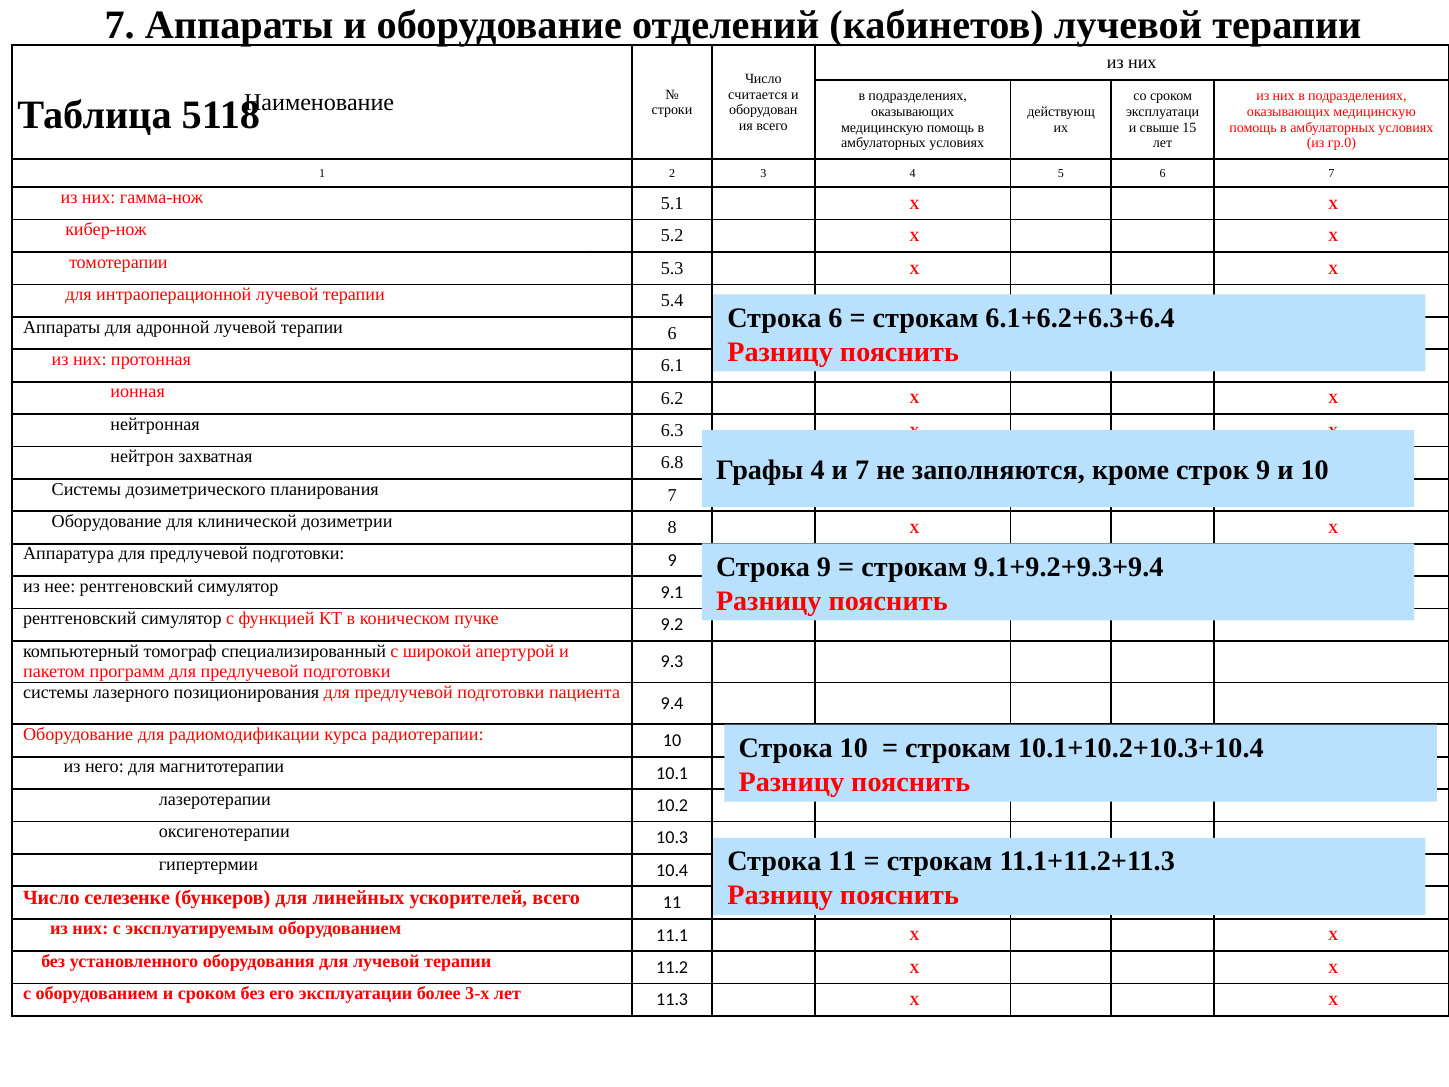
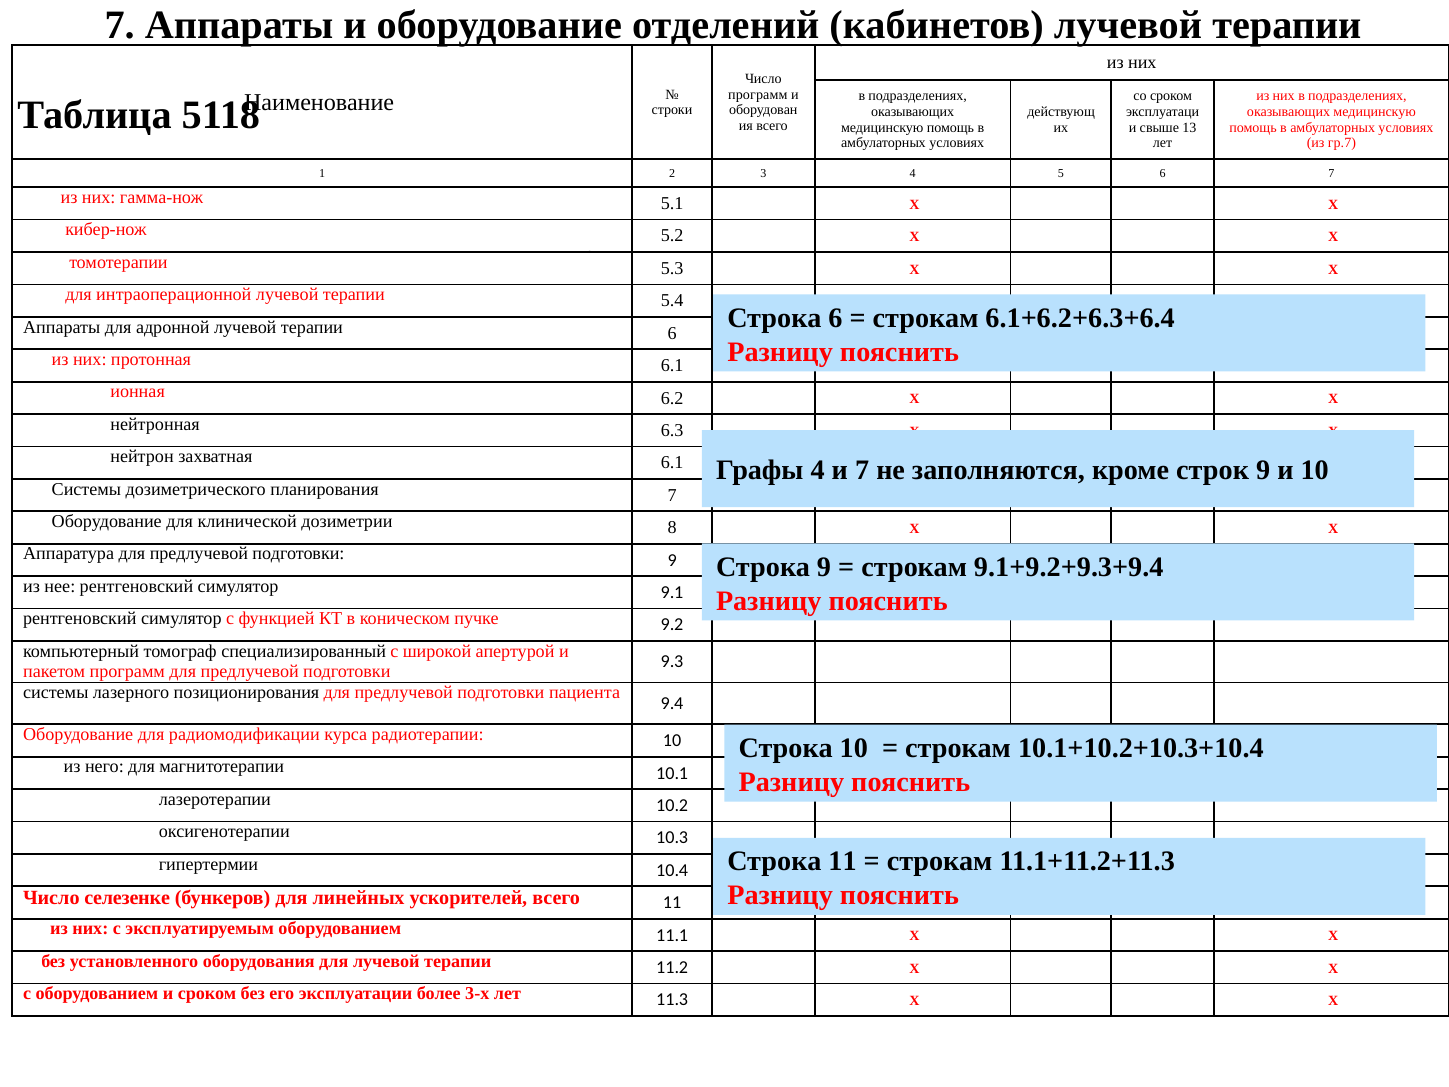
считается: считается -> программ (758, 94)
15: 15 -> 13 (1189, 127)
гр.0: гр.0 -> гр.7 (1342, 143)
захватная 6.8: 6.8 -> 6.1 (672, 463)
